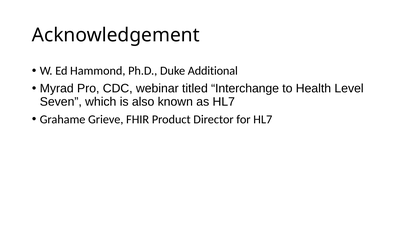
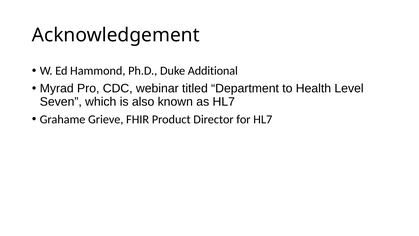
Interchange: Interchange -> Department (245, 88)
